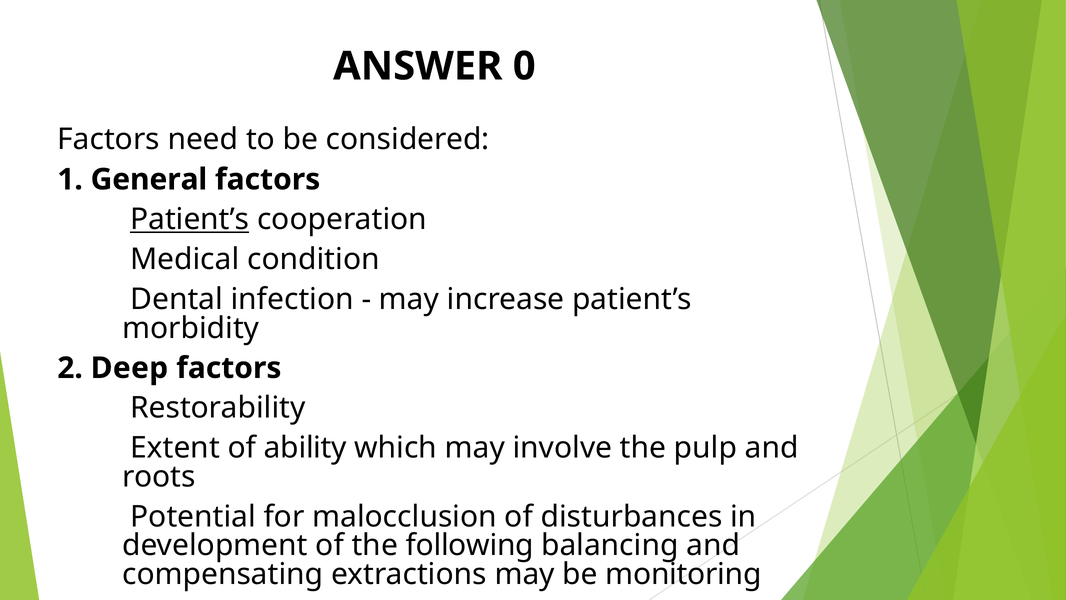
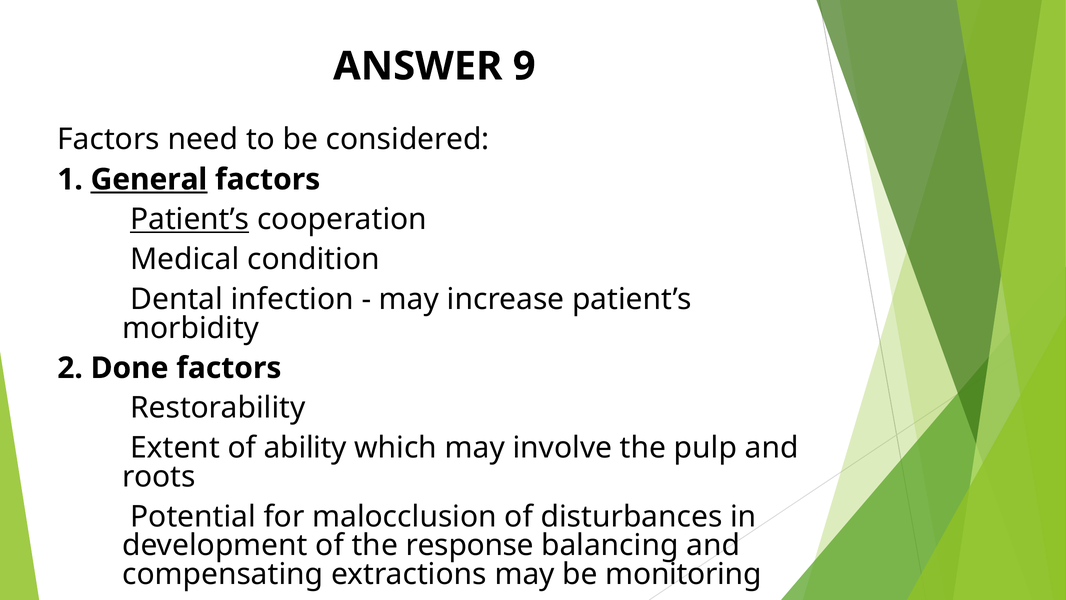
0: 0 -> 9 (524, 66)
General underline: none -> present (149, 179)
Deep: Deep -> Done (130, 368)
following: following -> response (470, 545)
